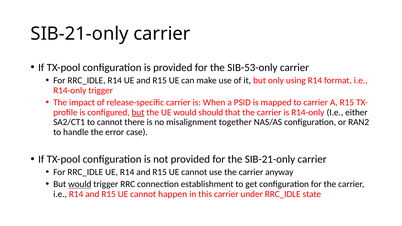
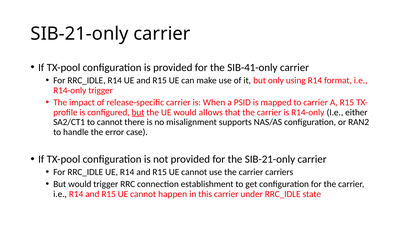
SIB-53-only: SIB-53-only -> SIB-41-only (252, 68)
should: should -> allows (211, 112)
together: together -> supports (235, 122)
anyway: anyway -> carriers (279, 172)
would underline: present -> none (80, 184)
